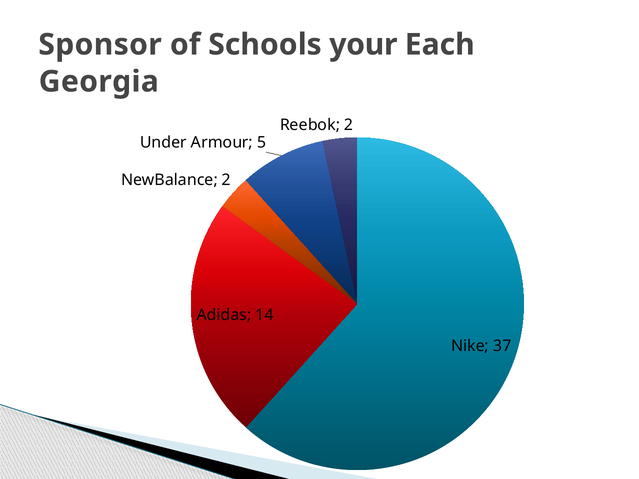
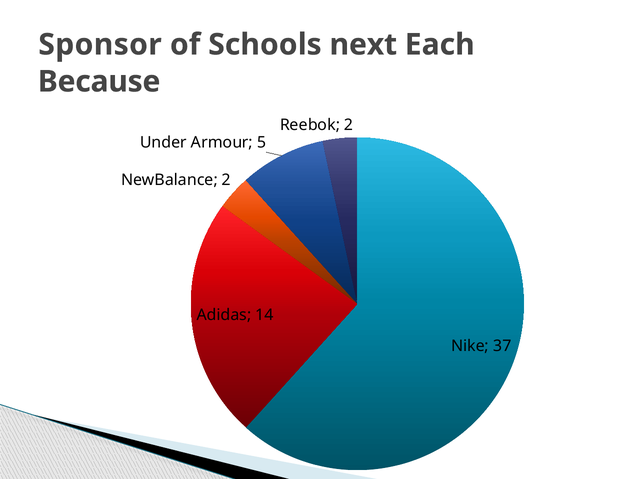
your: your -> next (363, 45)
Georgia: Georgia -> Because (99, 82)
